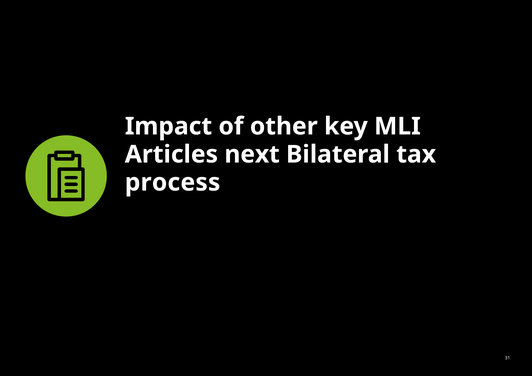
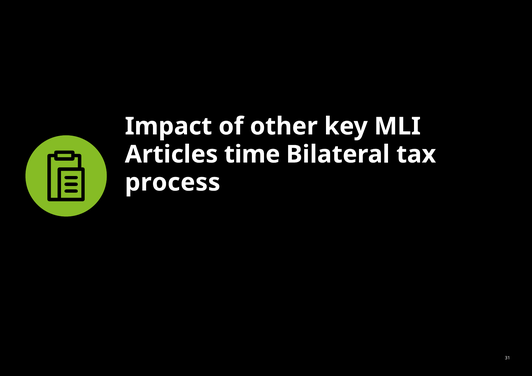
next: next -> time (252, 155)
